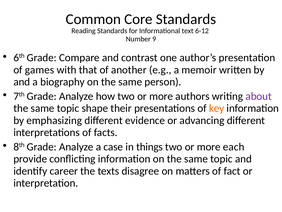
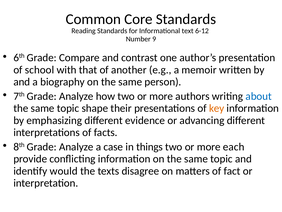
games: games -> school (40, 70)
about colour: purple -> blue (259, 96)
career: career -> would (64, 171)
